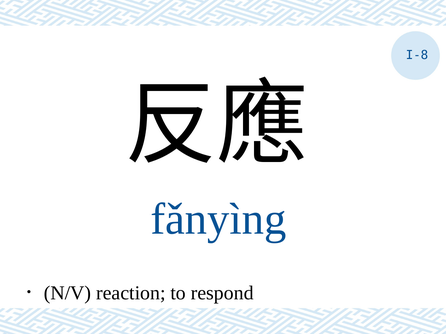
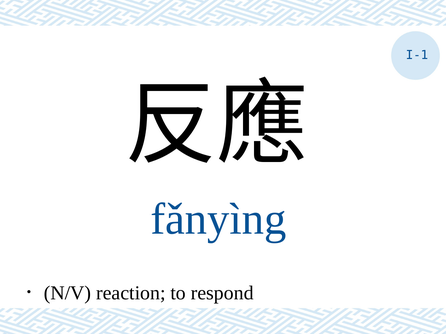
I-8: I-8 -> I-1 (417, 55)
